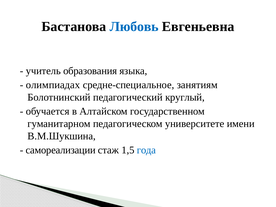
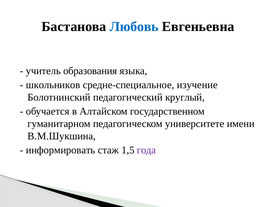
олимпиадах: олимпиадах -> школьников (53, 85)
занятиям: занятиям -> изучение (197, 85)
самореализации: самореализации -> информировать (61, 150)
года colour: blue -> purple (146, 150)
